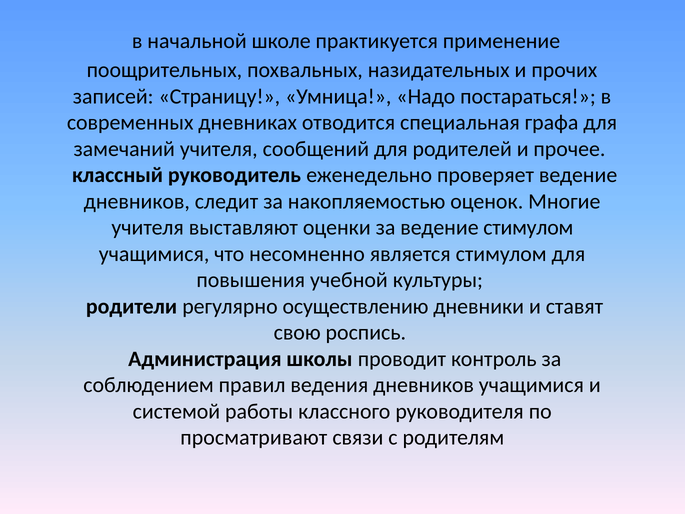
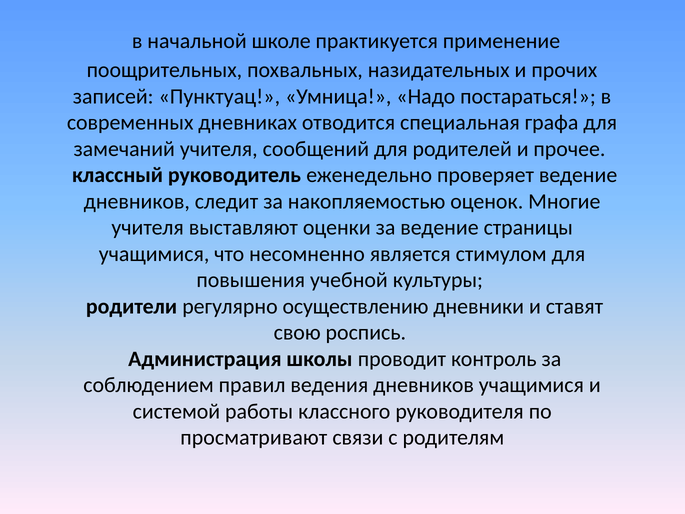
Страницу: Страницу -> Пунктуац (219, 96)
ведение стимулом: стимулом -> страницы (528, 228)
